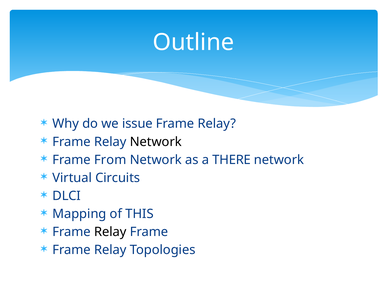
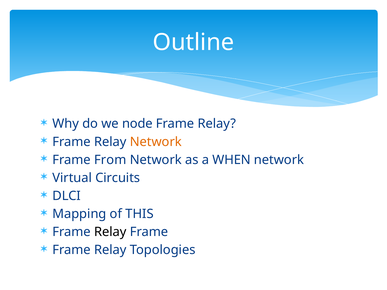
issue: issue -> node (137, 124)
Network colour: black -> orange (156, 142)
THERE: THERE -> WHEN (232, 160)
